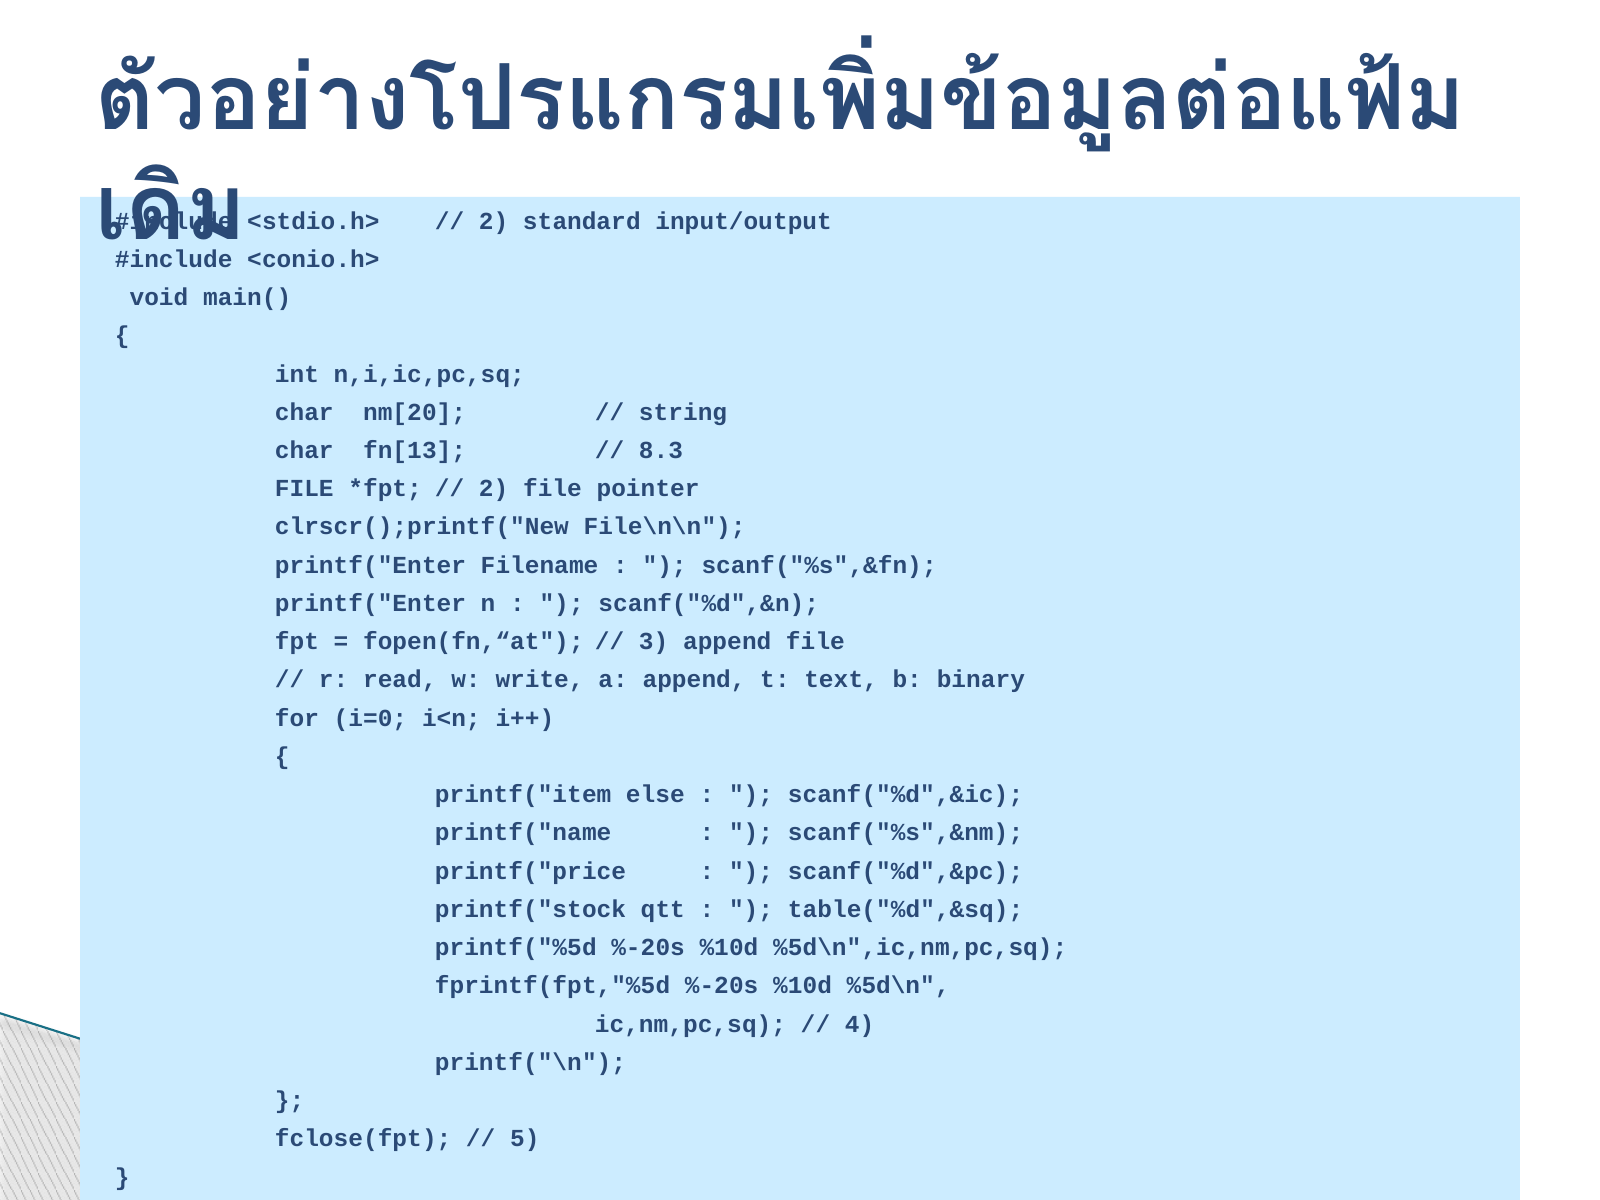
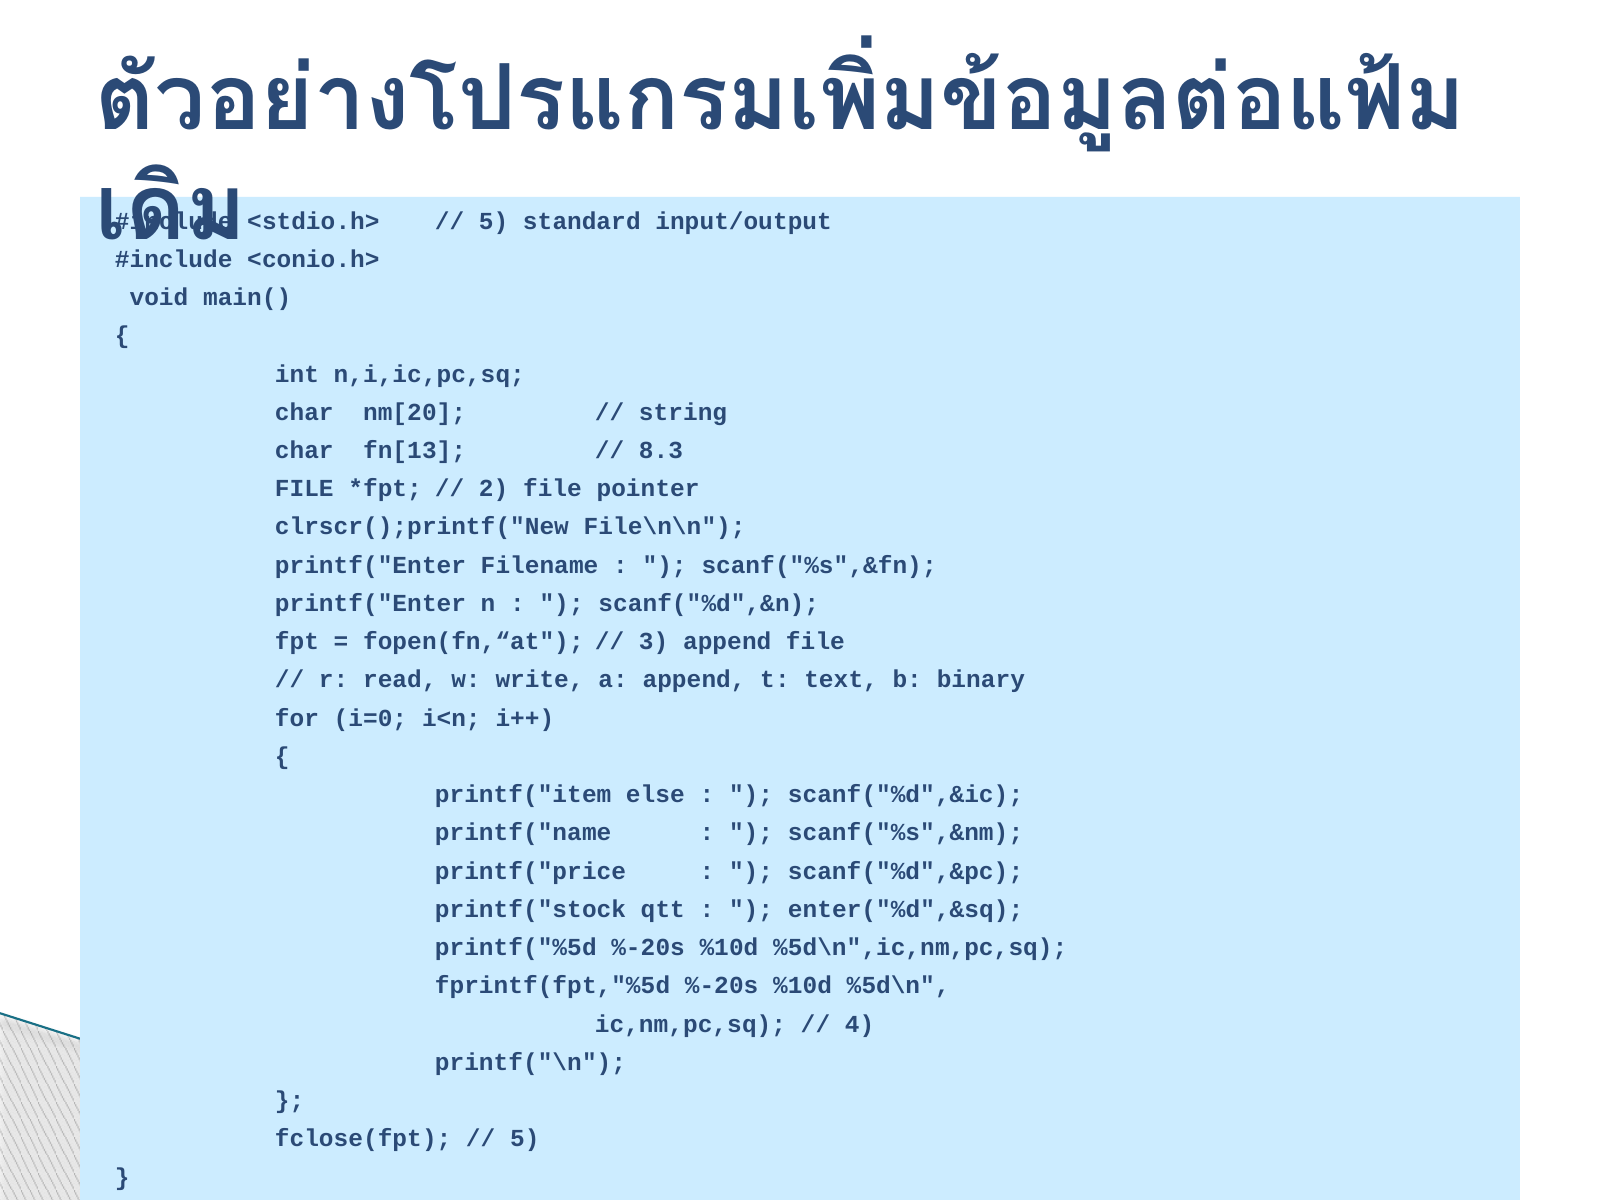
2: 2 -> 5 (494, 221)
table("%d",&sq: table("%d",&sq -> enter("%d",&sq (906, 909)
